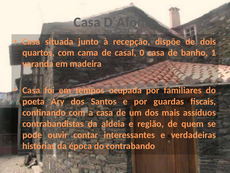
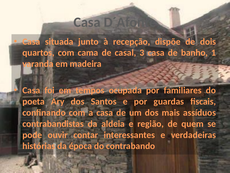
0: 0 -> 3 (142, 53)
